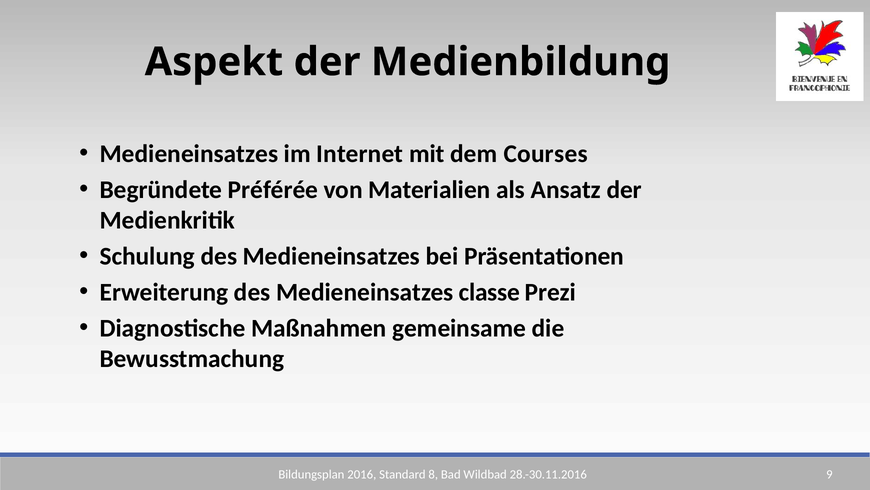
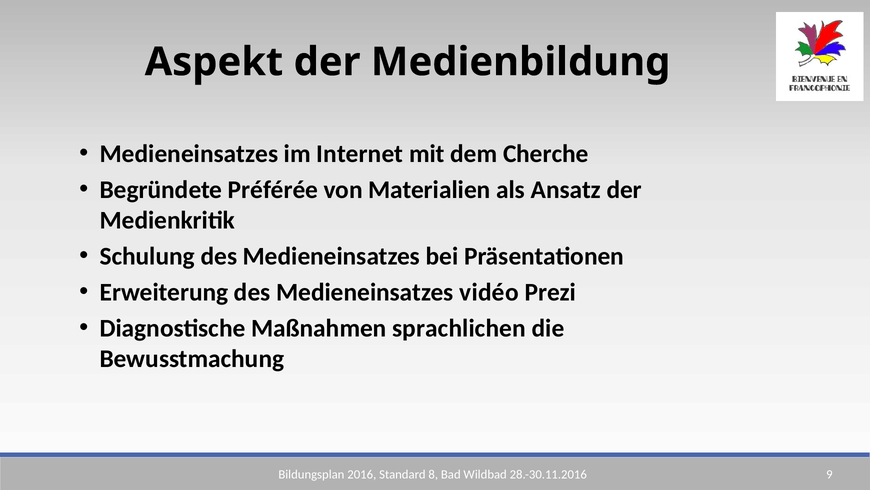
Courses: Courses -> Cherche (546, 154)
classe: classe -> vidéo (489, 292)
gemeinsame: gemeinsame -> sprachlichen (459, 328)
